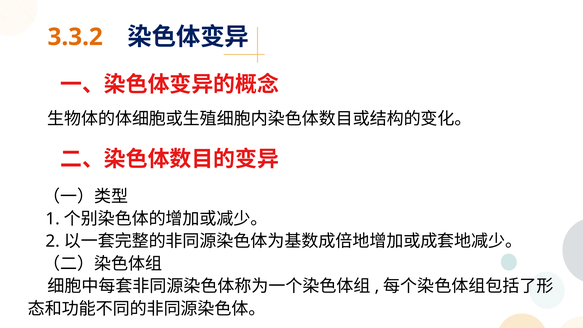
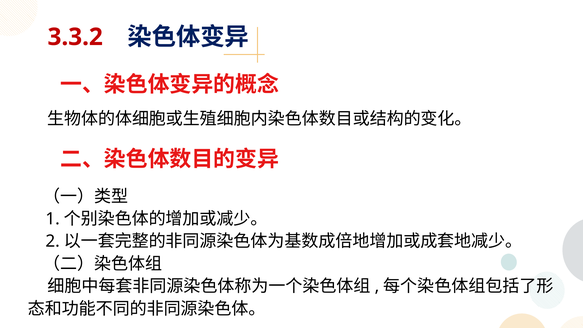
3.3.2 colour: orange -> red (75, 37)
